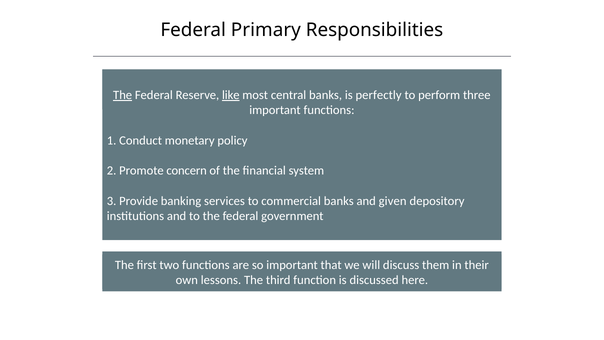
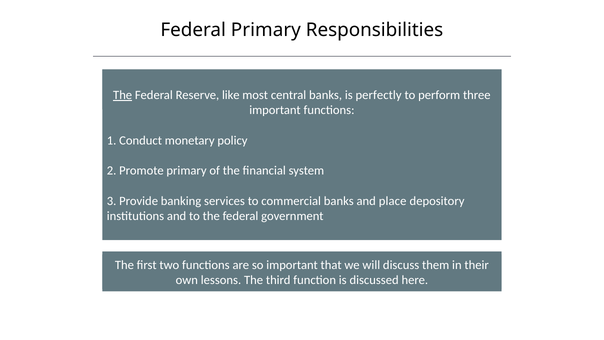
like underline: present -> none (231, 95)
Promote concern: concern -> primary (187, 171)
given: given -> place (393, 201)
